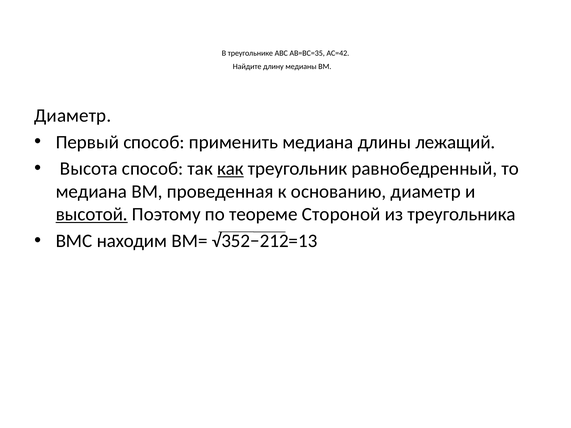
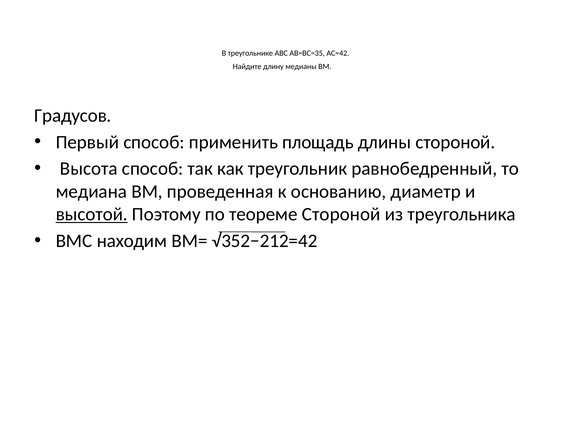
Диаметр: Диаметр -> Градусов (73, 116)
применить медиана: медиана -> площадь (318, 142)
длины лежащий: лежащий -> стороной (455, 142)
как underline: present -> none (230, 169)
√352−212=13: √352−212=13 -> √352−212=42 (265, 241)
